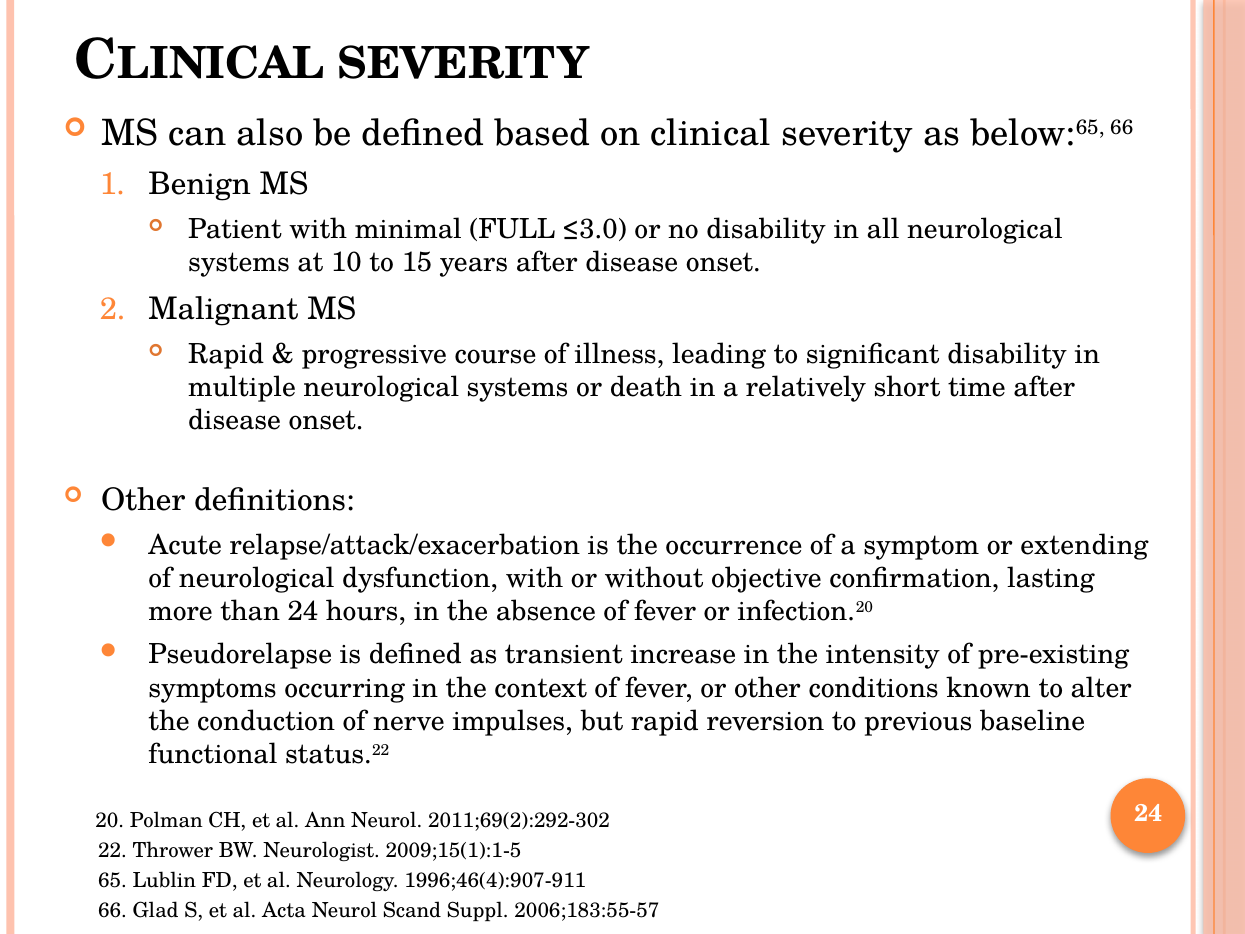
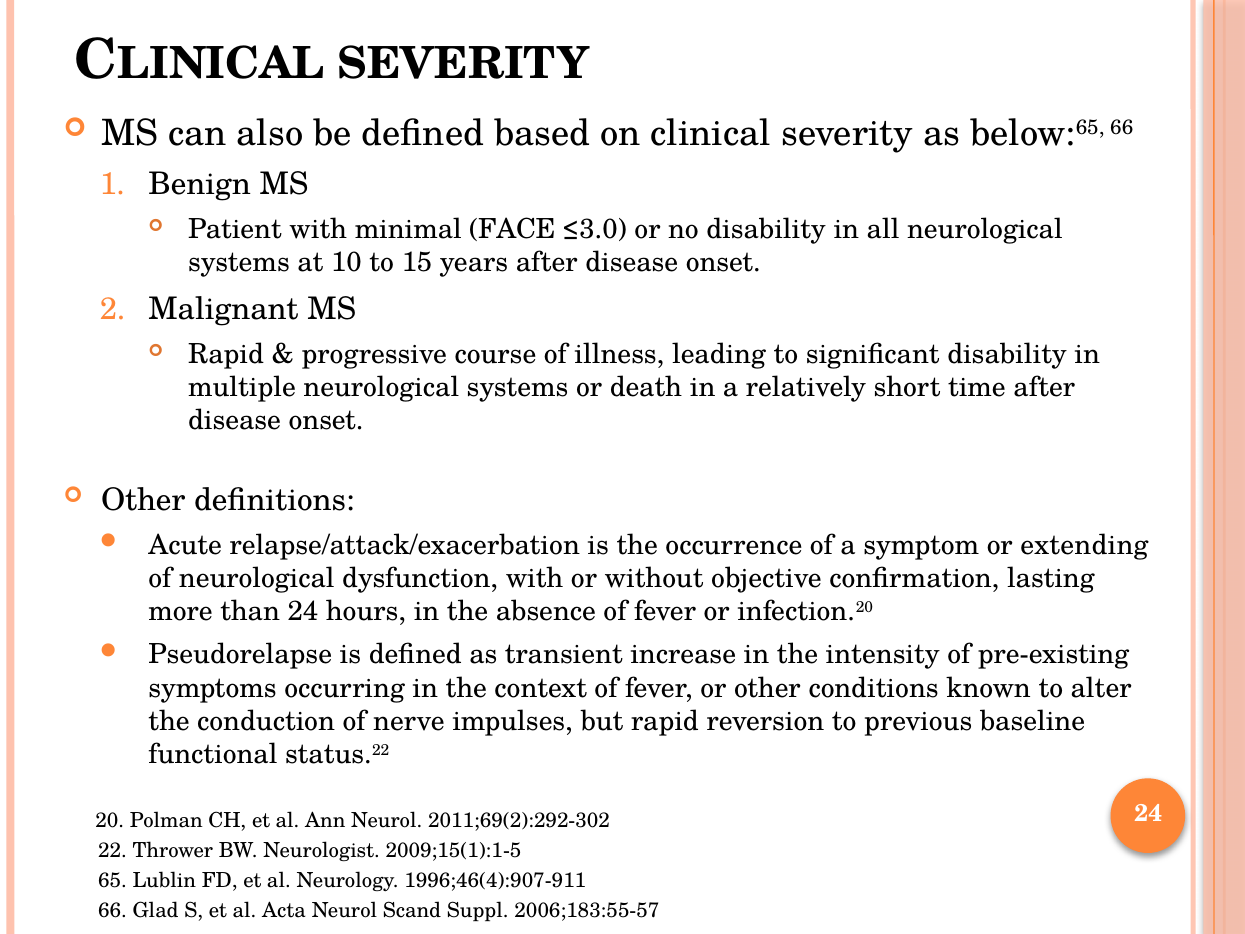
FULL: FULL -> FACE (512, 230)
